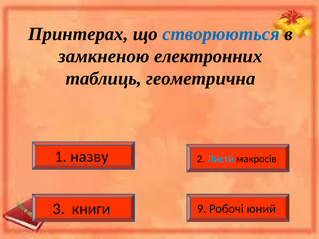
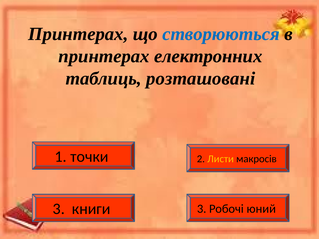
замкненою: замкненою -> принтерах (104, 56)
геометрична: геометрична -> розташовані (201, 79)
назву: назву -> точки (89, 157)
Листи colour: light blue -> yellow (221, 159)
книги 9: 9 -> 3 (202, 209)
